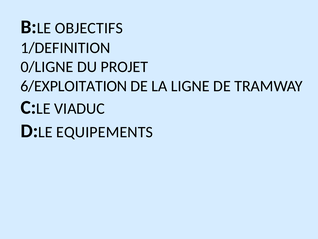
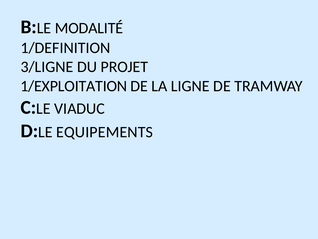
OBJECTIFS: OBJECTIFS -> MODALITÉ (89, 28)
0/LIGNE: 0/LIGNE -> 3/LIGNE (47, 67)
6/EXPLOITATION: 6/EXPLOITATION -> 1/EXPLOITATION (74, 86)
